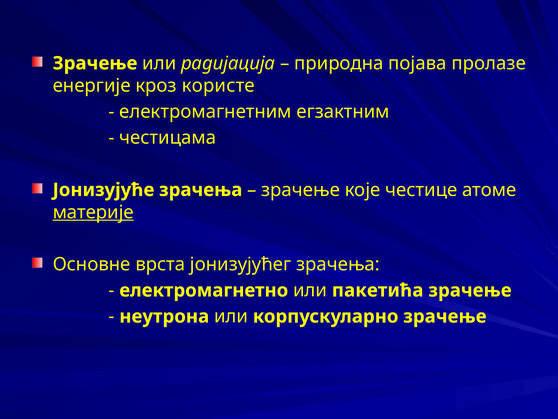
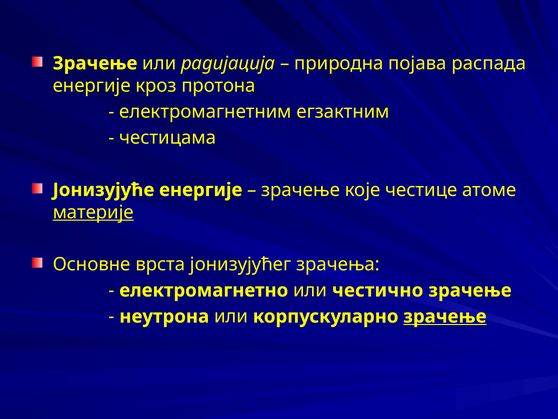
пролазе: пролазе -> распада (489, 63)
користе: користе -> протона (218, 86)
Јонизујуће зрачења: зрачења -> енергије (201, 190)
пакетића: пакетића -> честично (378, 290)
зрачење underline: none -> present (445, 316)
